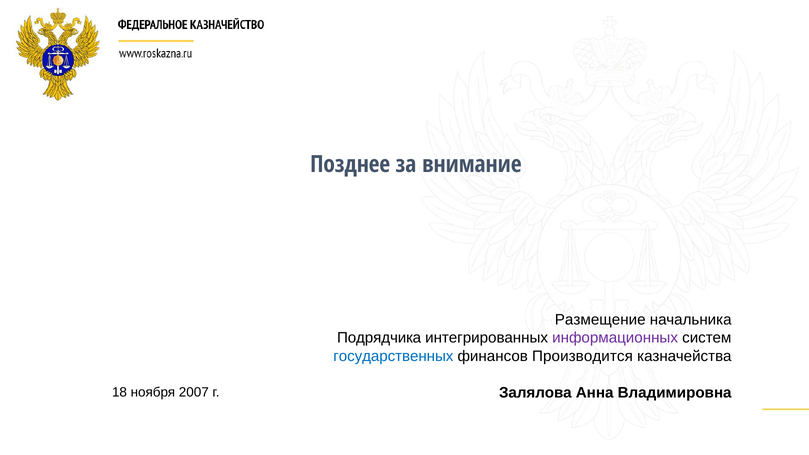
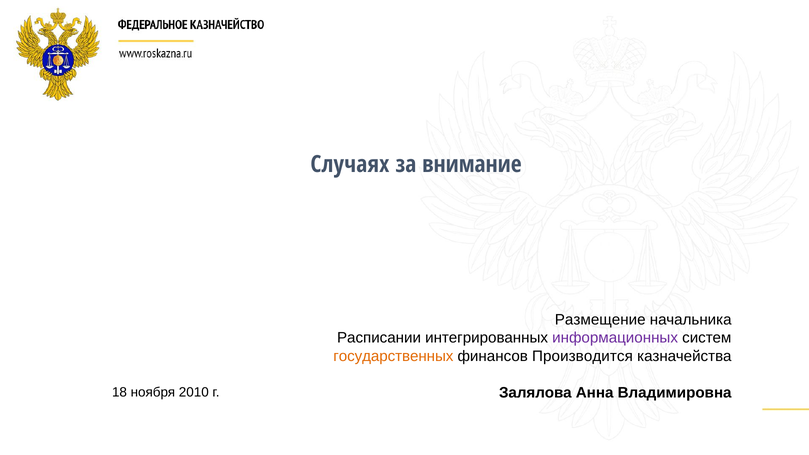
Позднее: Позднее -> Случаях (350, 164)
Подрядчика: Подрядчика -> Расписании (379, 338)
государственных colour: blue -> orange (393, 356)
2007: 2007 -> 2010 (194, 392)
